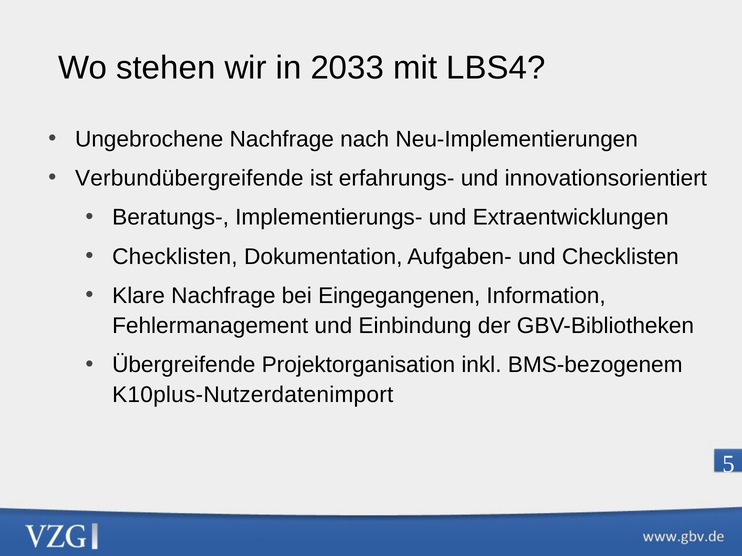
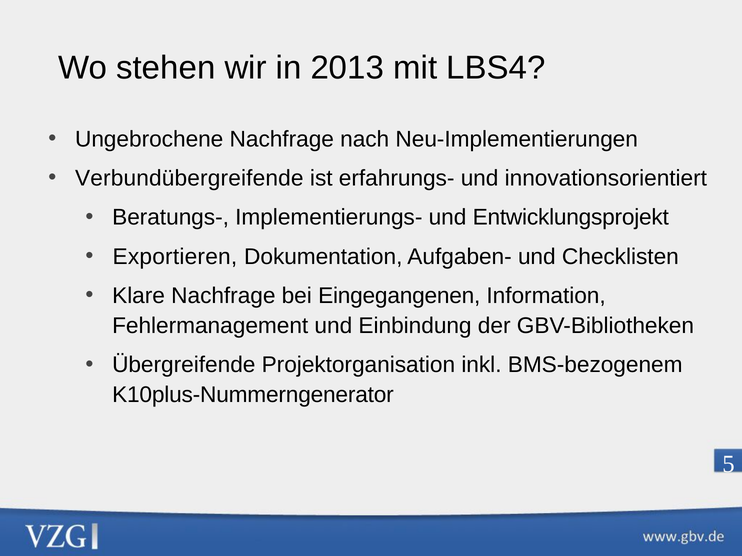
2033: 2033 -> 2013 (347, 68)
Extraentwicklungen: Extraentwicklungen -> Entwicklungsprojekt (571, 218)
Checklisten: Checklisten -> Exportieren (175, 257)
K10plus-Nutzerdatenimport: K10plus-Nutzerdatenimport -> K10plus-Nummerngenerator (253, 395)
